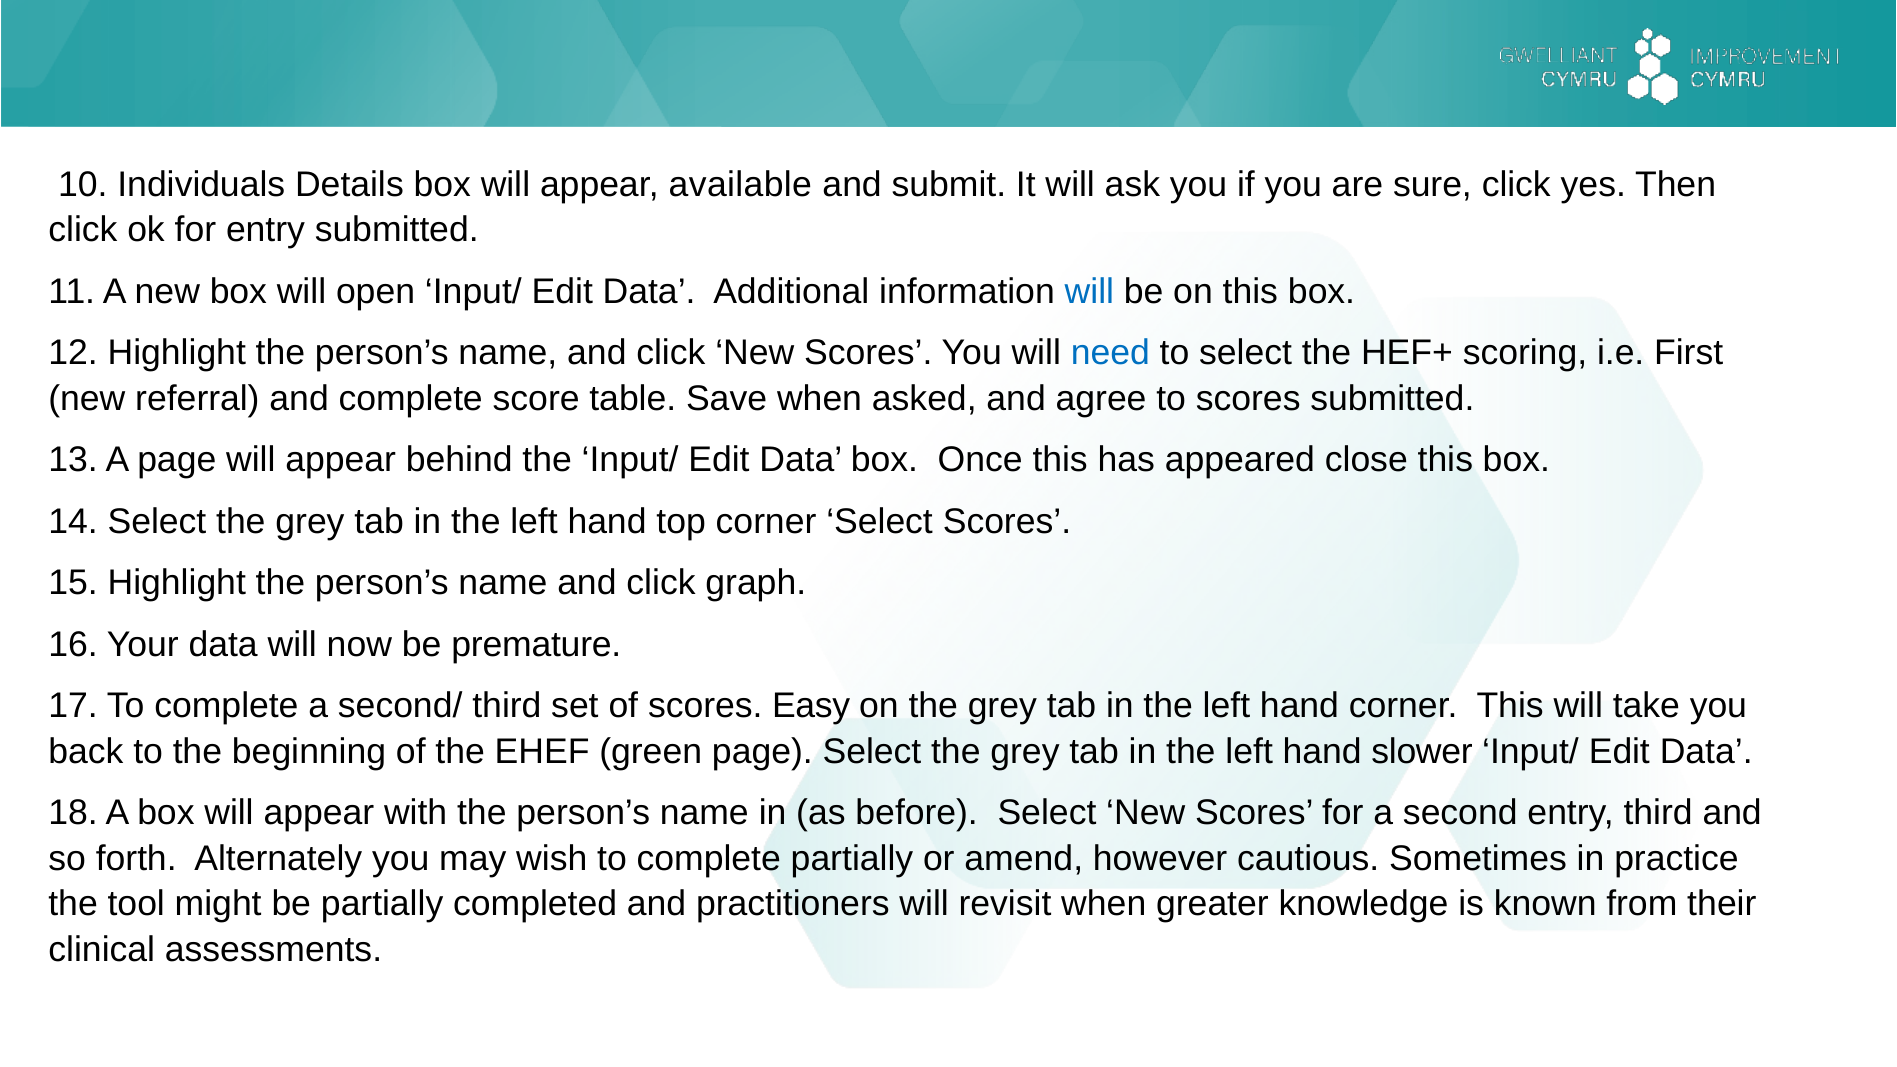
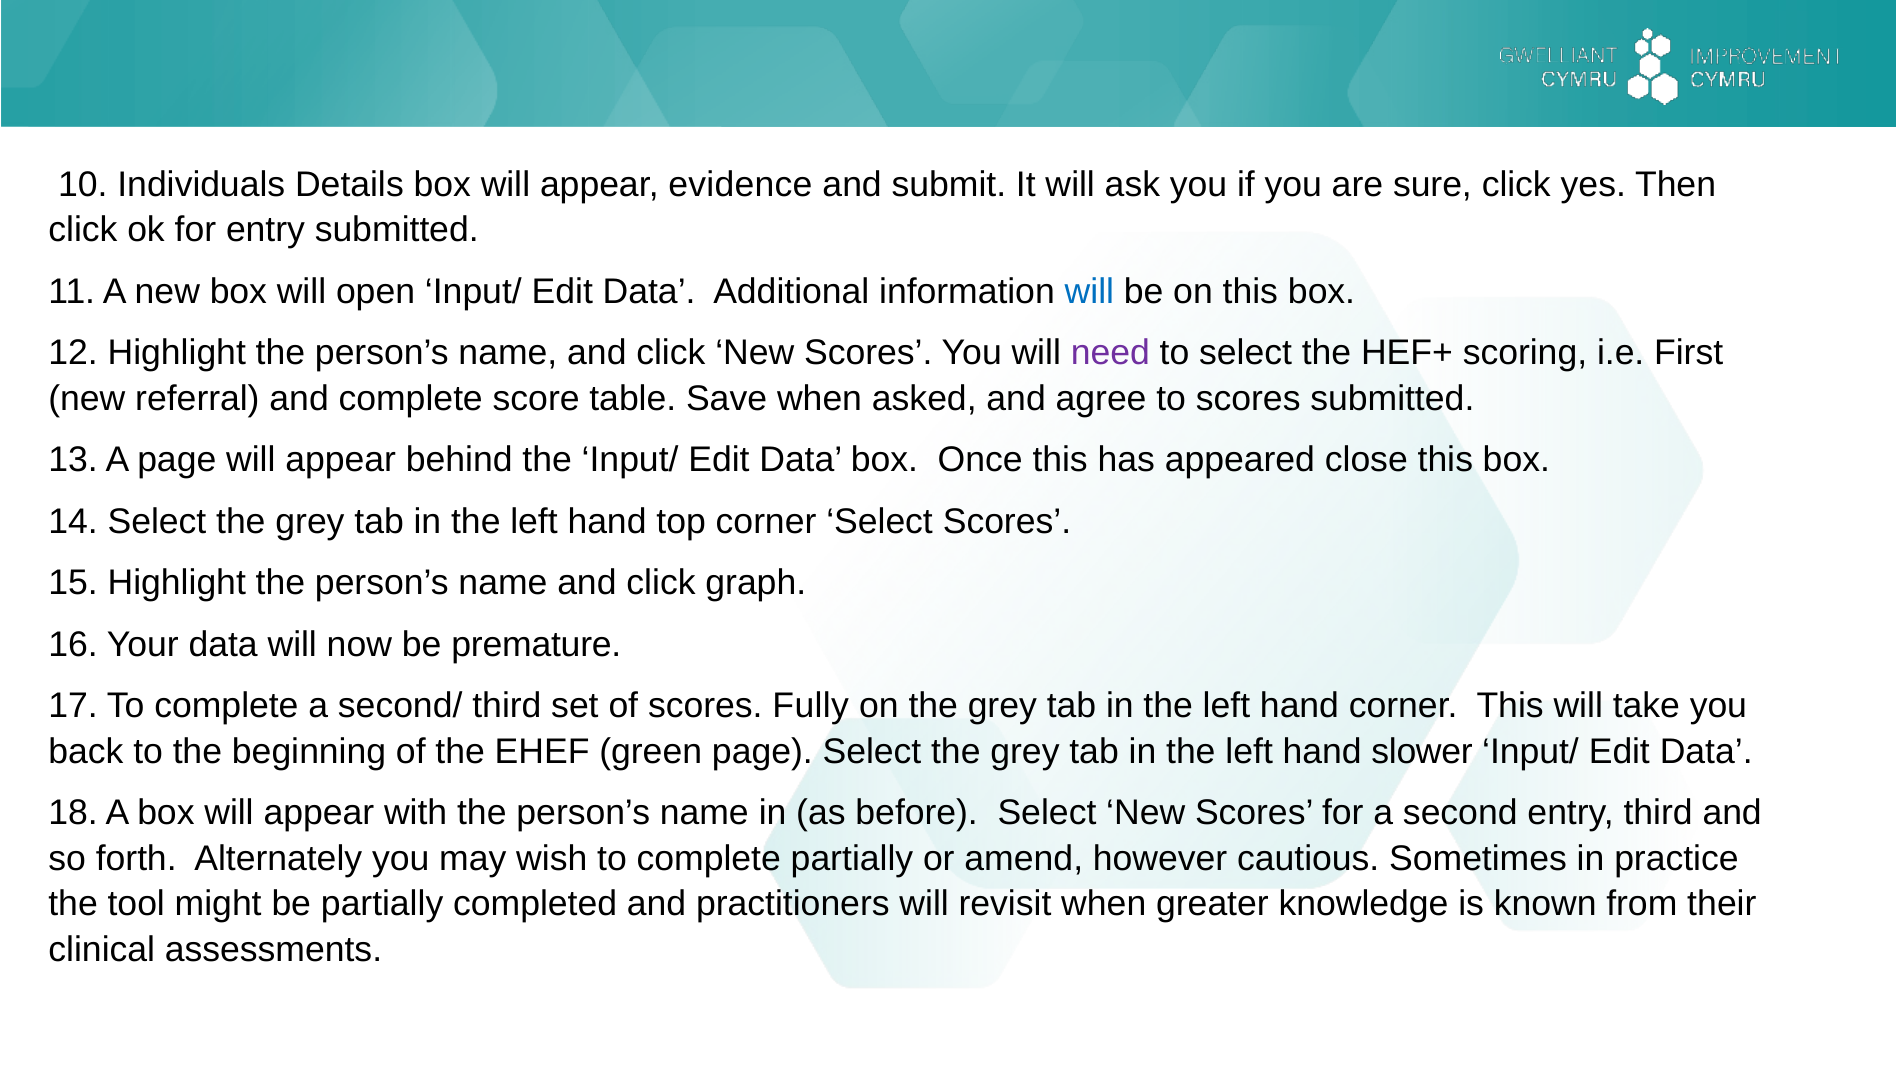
available: available -> evidence (740, 184)
need colour: blue -> purple (1110, 353)
Easy: Easy -> Fully (811, 706)
